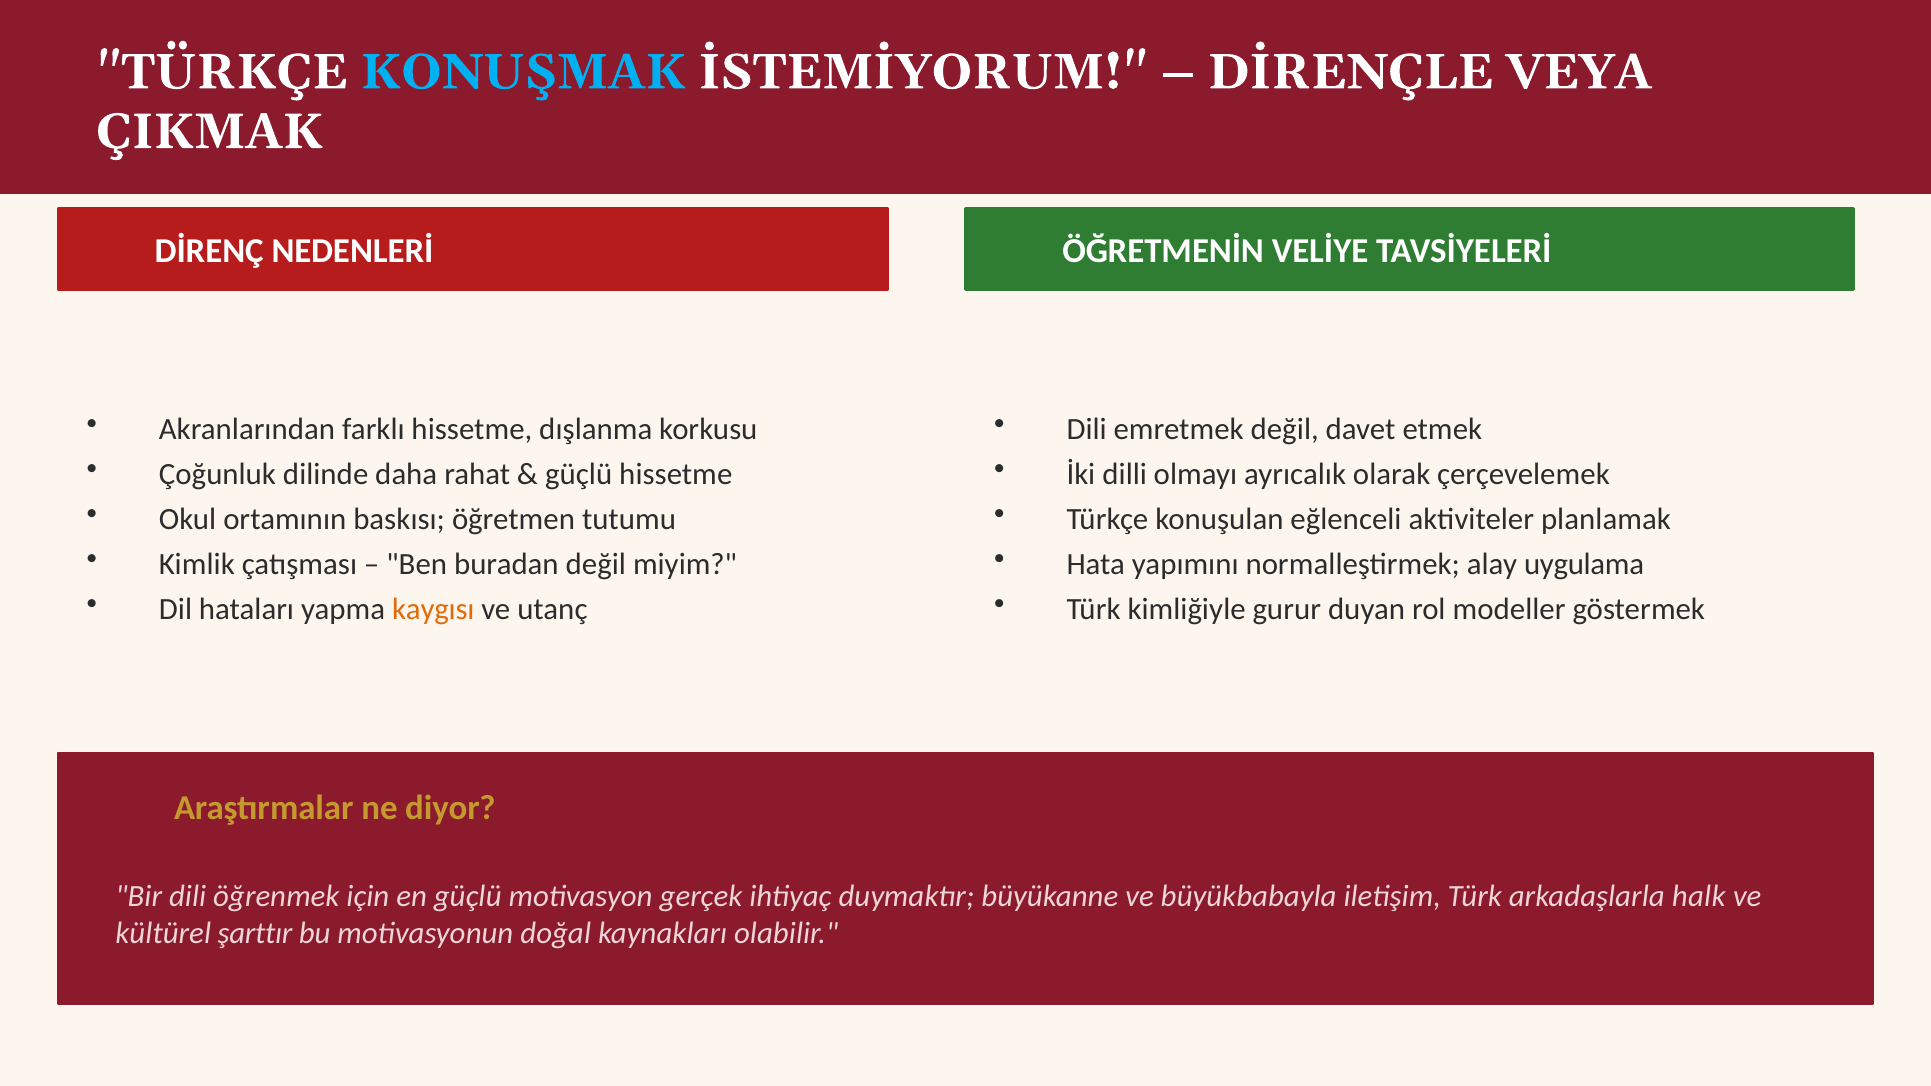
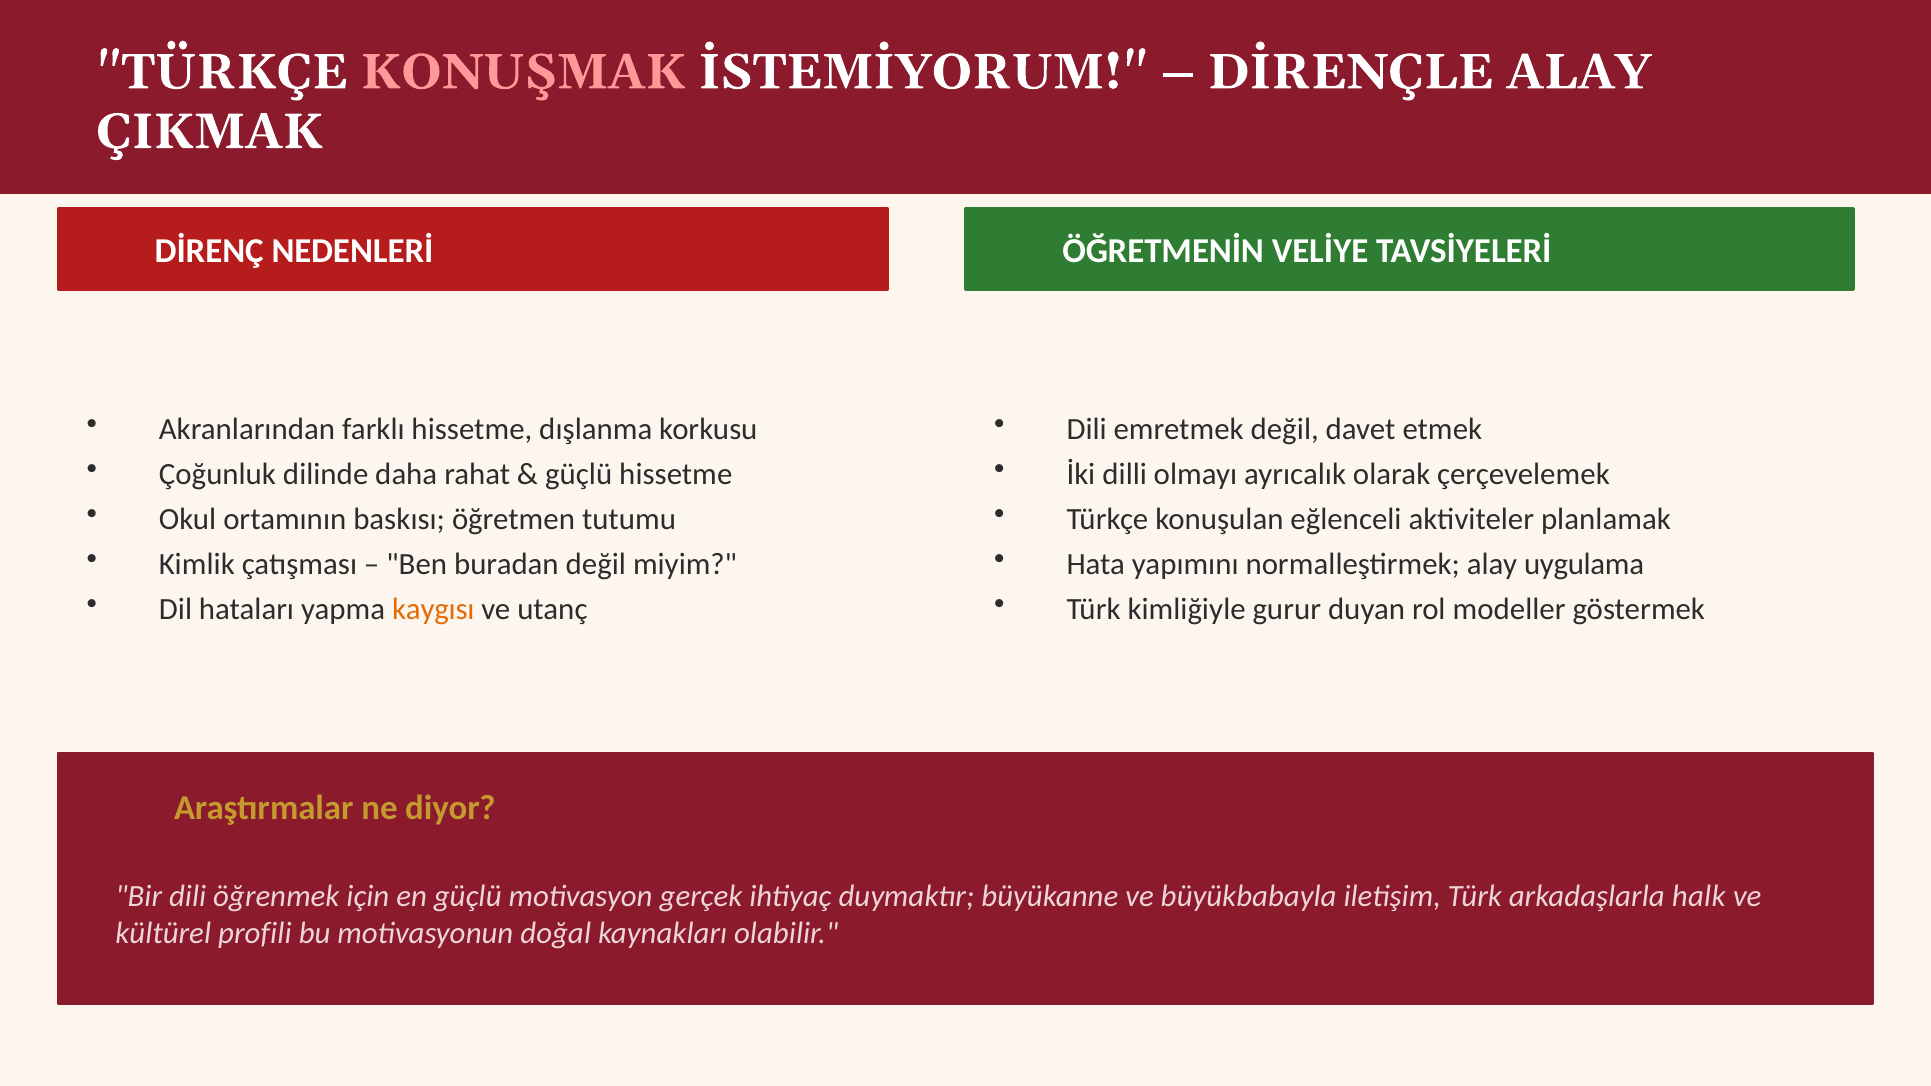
KONUŞMAK colour: light blue -> pink (523, 72)
DİRENÇLE VEYA: VEYA -> ALAY (1579, 72)
şarttır: şarttır -> profili (255, 933)
